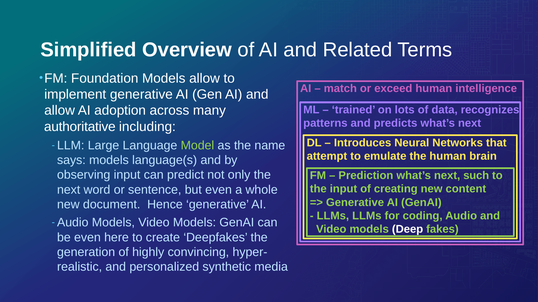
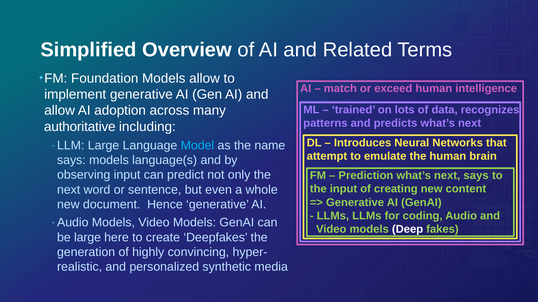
Model colour: light green -> light blue (197, 146)
next such: such -> says (476, 176)
be even: even -> large (88, 238)
